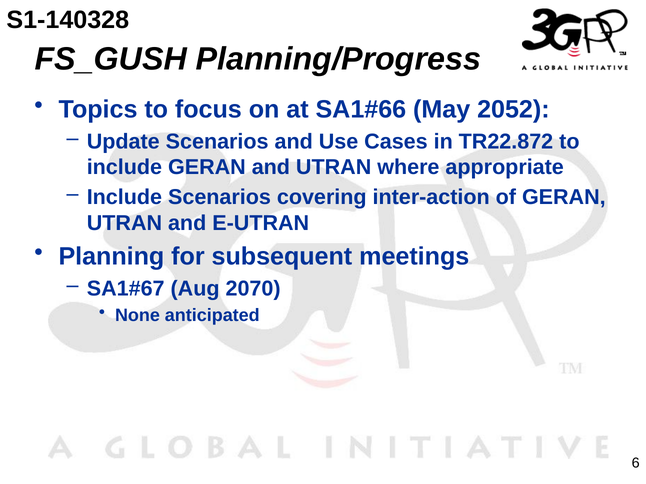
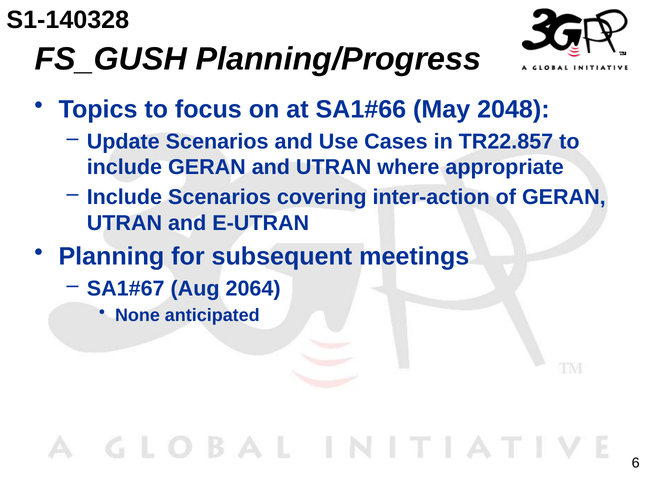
2052: 2052 -> 2048 (513, 110)
TR22.872: TR22.872 -> TR22.857 (506, 142)
2070: 2070 -> 2064 (253, 289)
